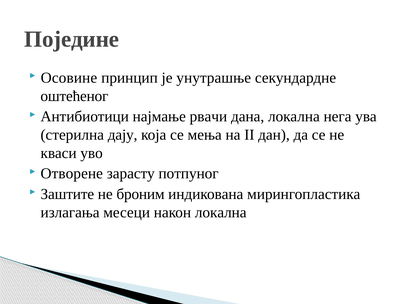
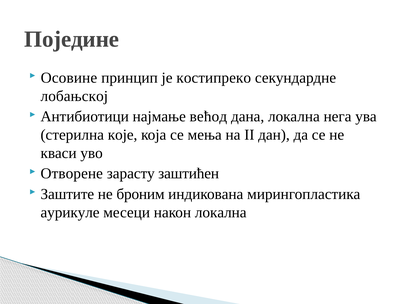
унутрашње: унутрашње -> костипреко (214, 78)
оштећеног: оштећеног -> лобањској (74, 96)
рвачи: рвачи -> већод (208, 117)
дају: дају -> које (123, 135)
потпуног: потпуног -> заштићен (189, 174)
излагања: излагања -> аурикуле (70, 213)
